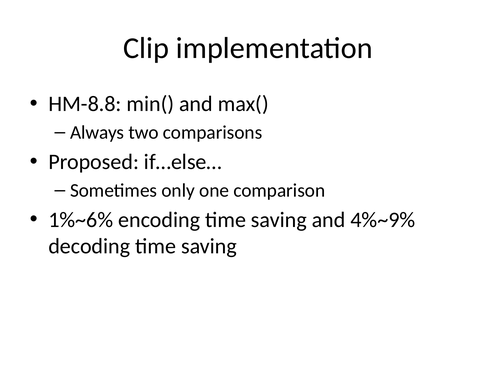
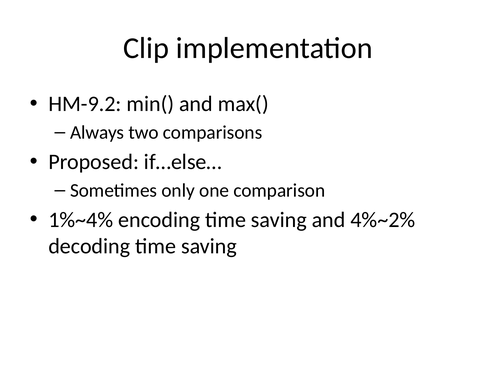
HM-8.8: HM-8.8 -> HM-9.2 (85, 104)
1%~6%: 1%~6% -> 1%~4% (81, 220)
4%~9%: 4%~9% -> 4%~2% (383, 220)
